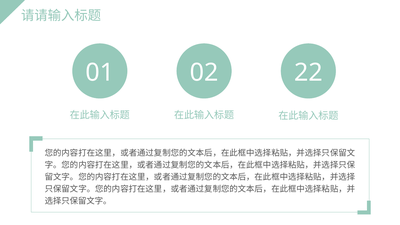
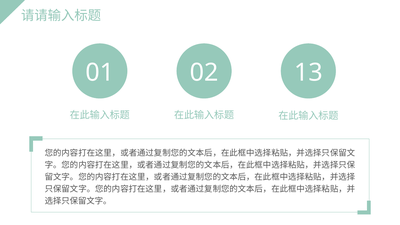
22: 22 -> 13 (308, 73)
